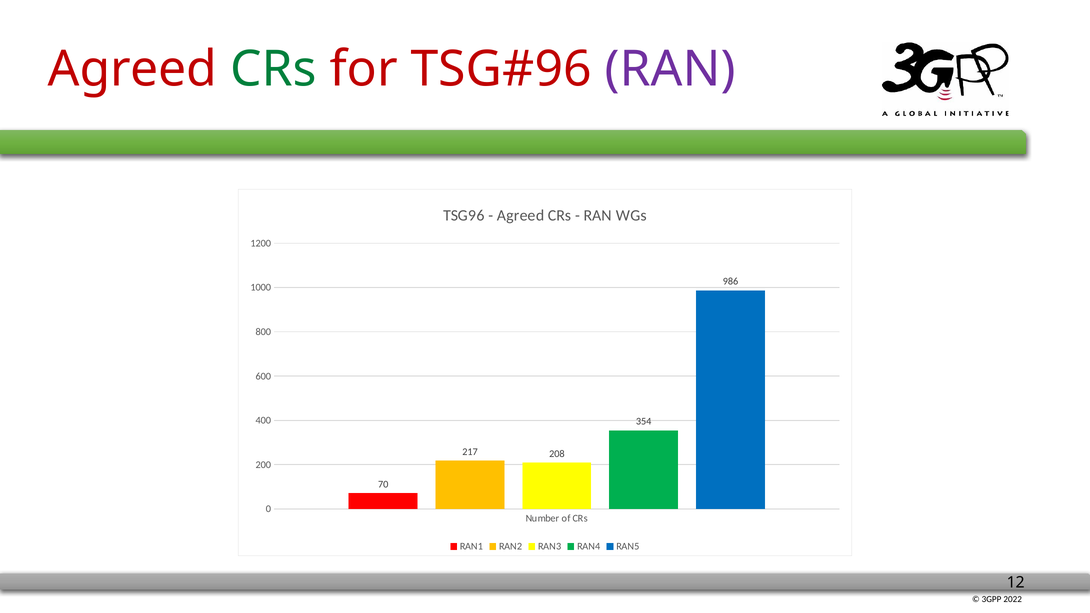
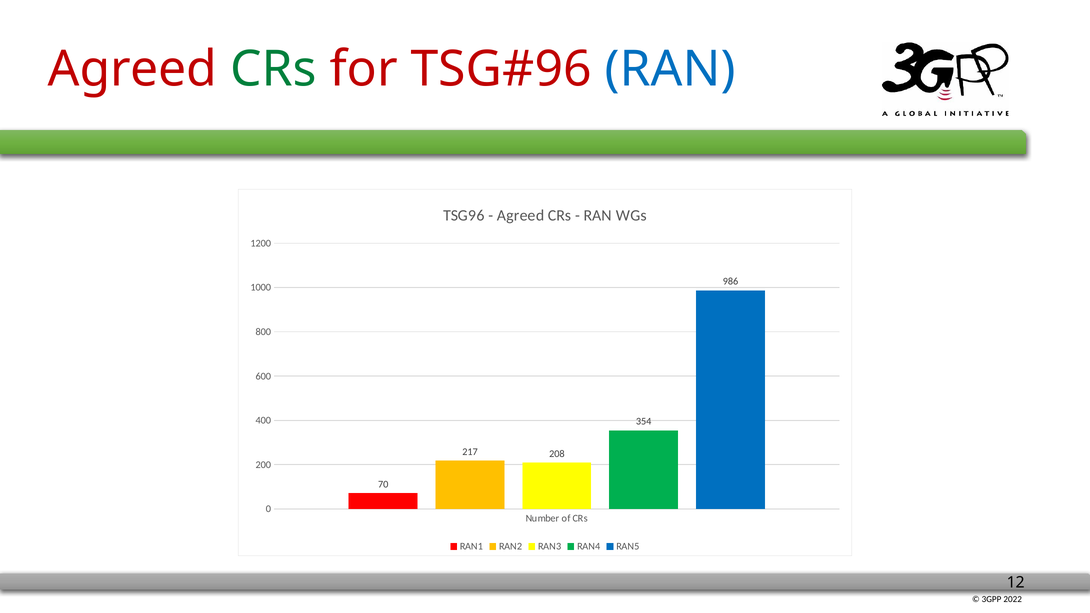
RAN colour: purple -> blue (670, 69)
